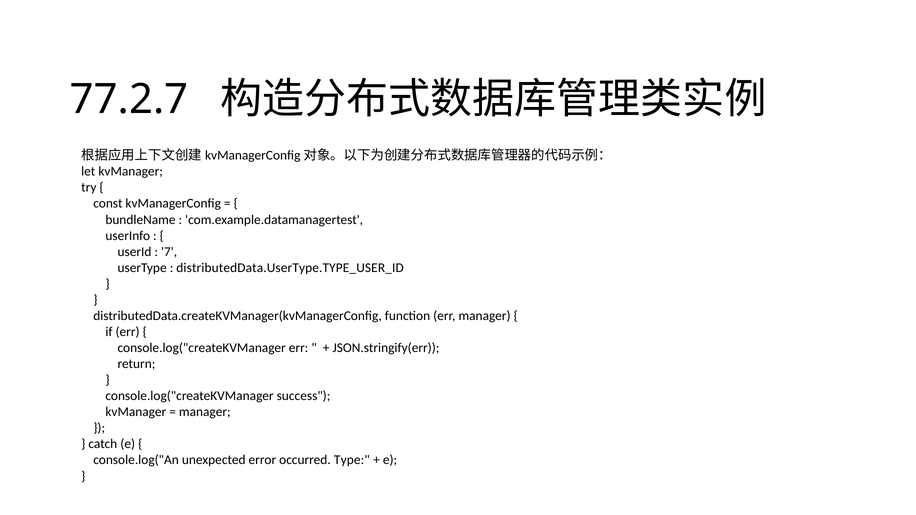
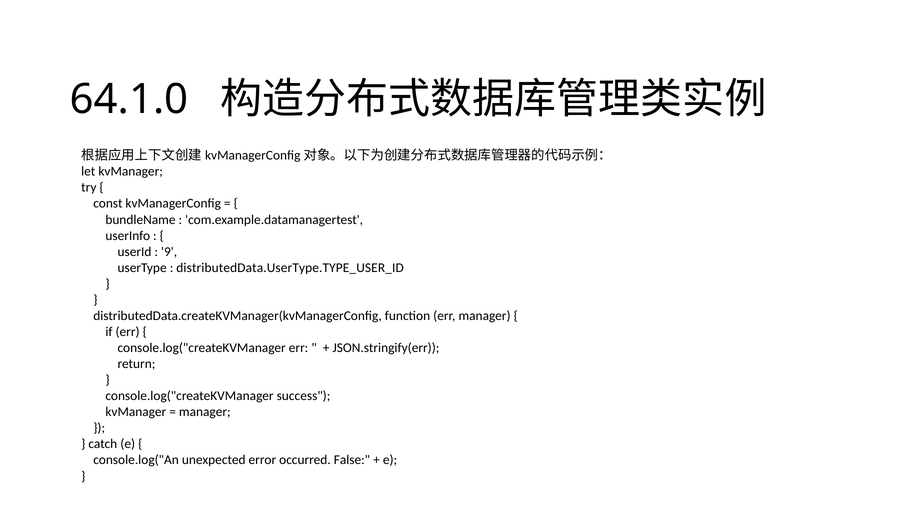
77.2.7: 77.2.7 -> 64.1.0 (129, 100)
7: 7 -> 9 (169, 252)
Type: Type -> False (352, 460)
